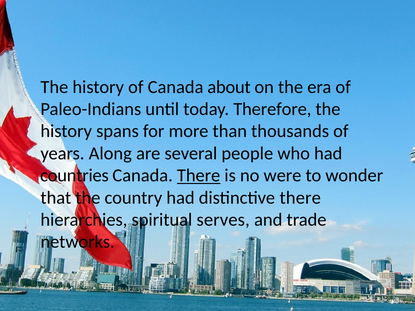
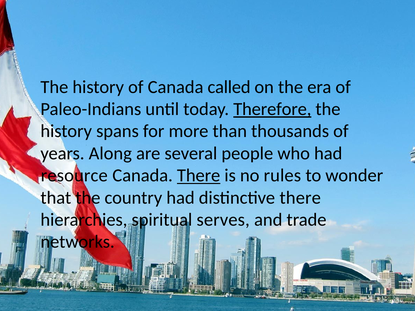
about: about -> called (229, 87)
Therefore underline: none -> present (272, 109)
countries: countries -> resource (74, 176)
were: were -> rules (282, 176)
